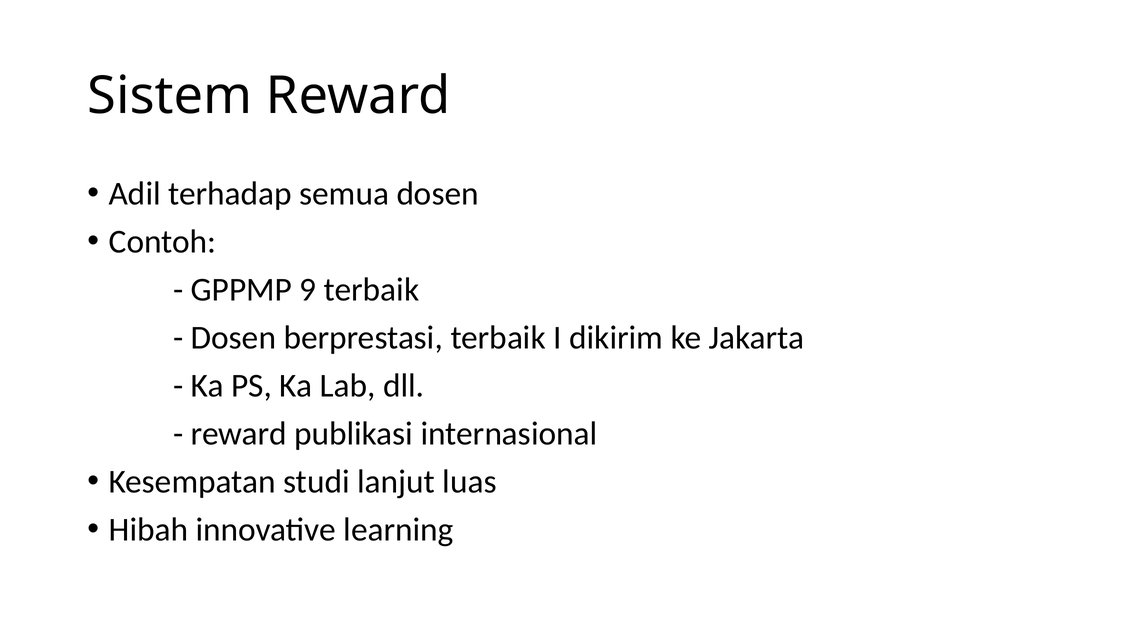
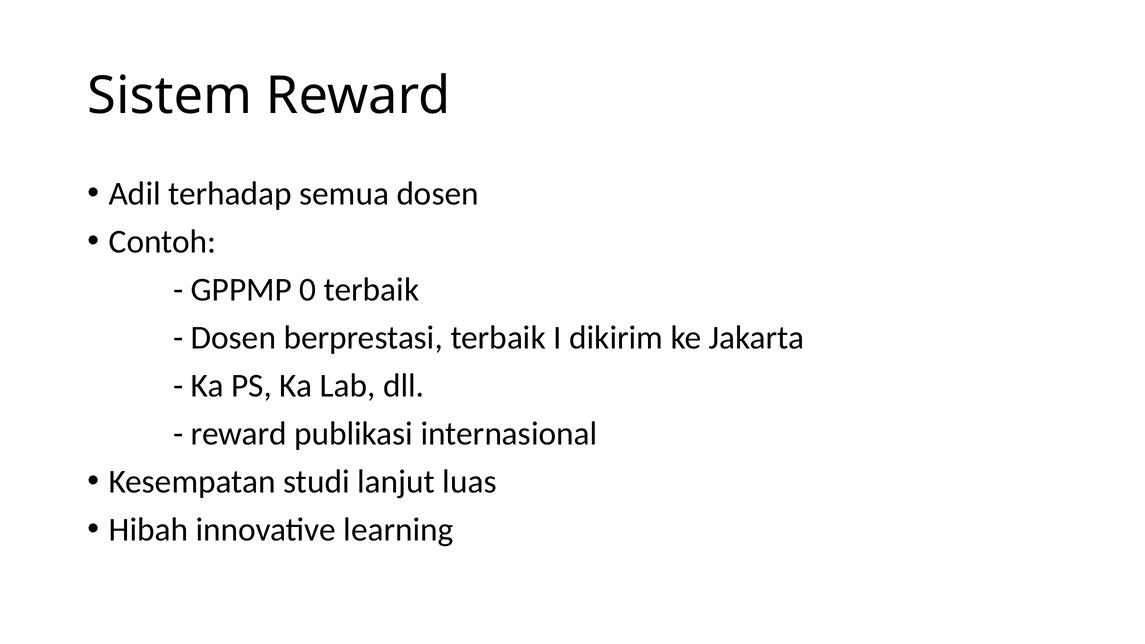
9: 9 -> 0 (308, 290)
